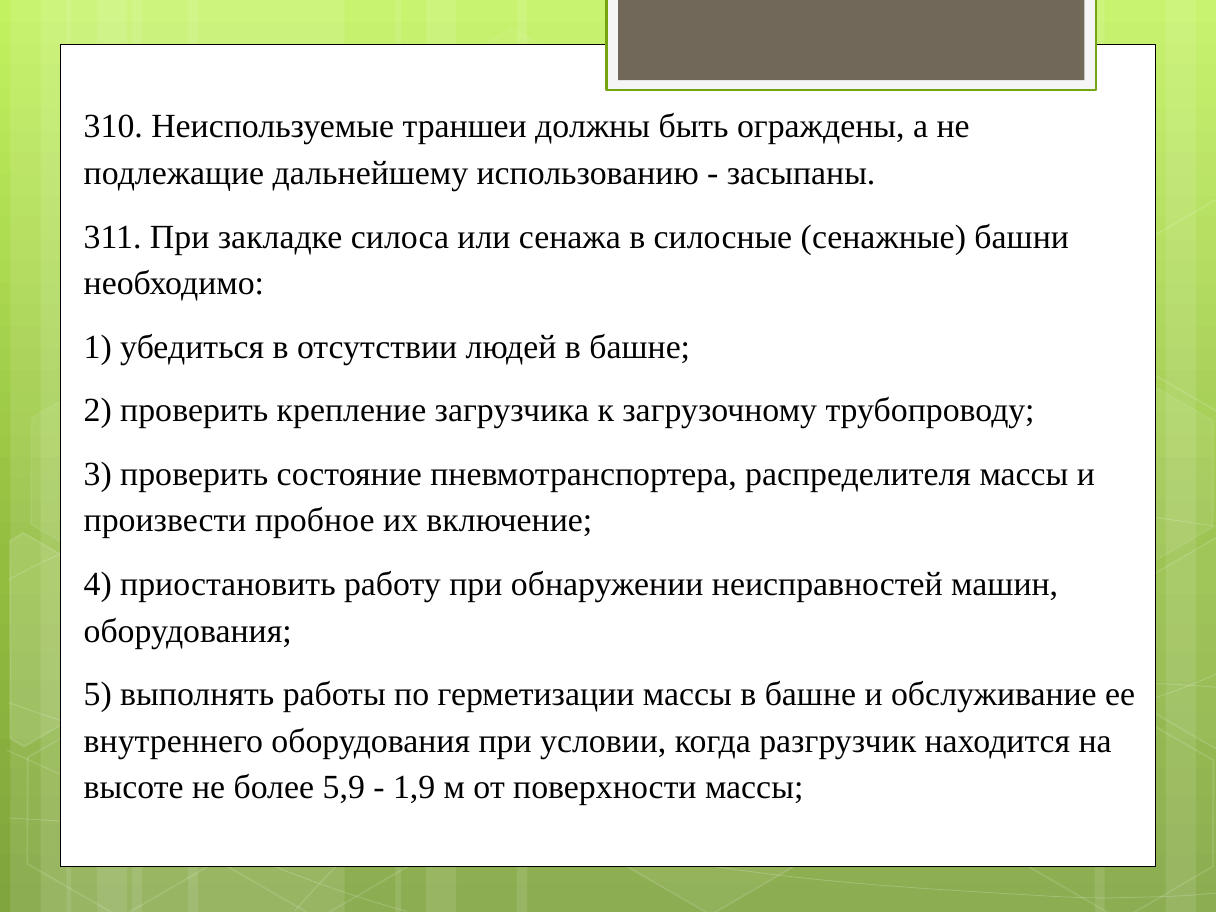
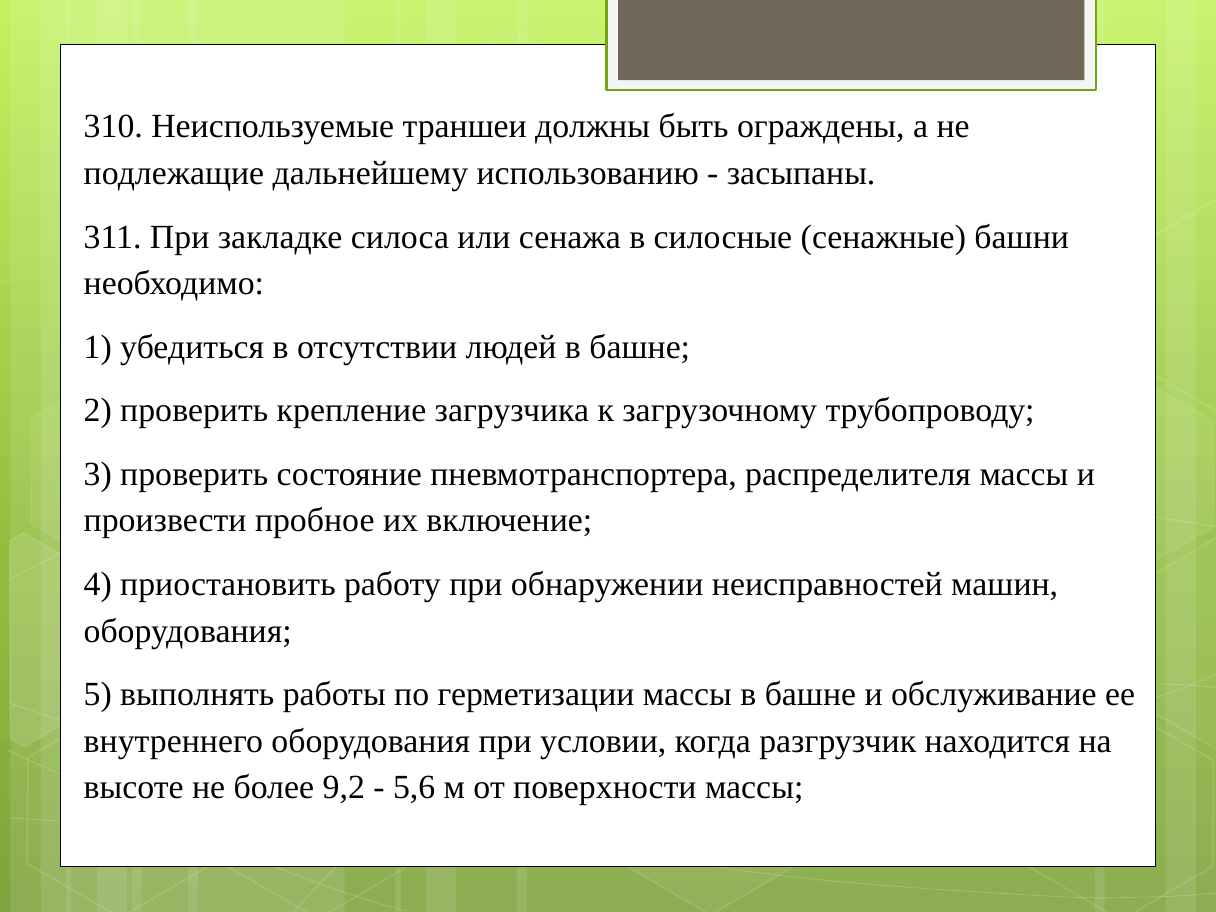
5,9: 5,9 -> 9,2 (344, 788)
1,9: 1,9 -> 5,6 (414, 788)
